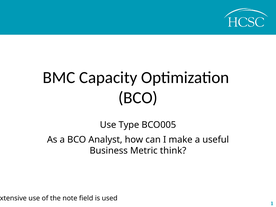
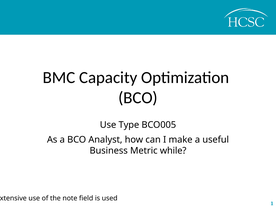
think: think -> while (173, 151)
